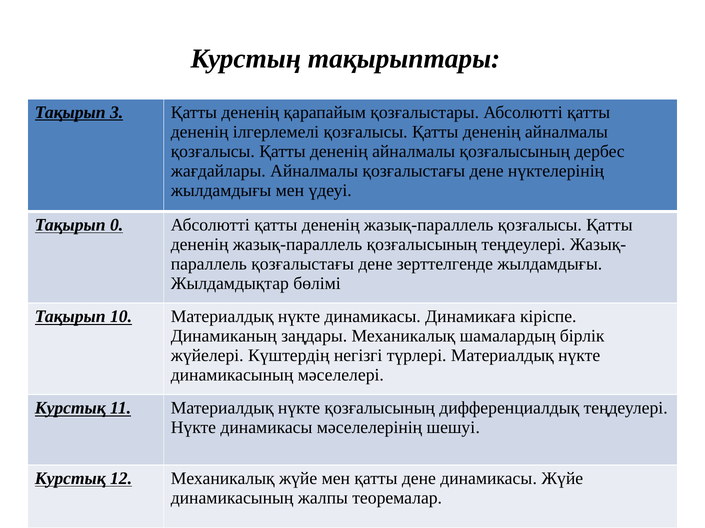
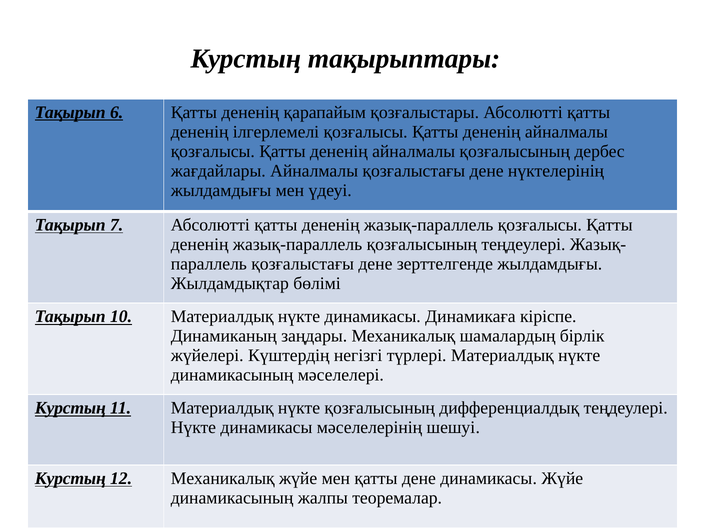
3: 3 -> 6 (117, 112)
0: 0 -> 7 (117, 225)
Курстық: Курстық -> Курстың (70, 409)
Курстық: Курстық -> Курстың (70, 479)
